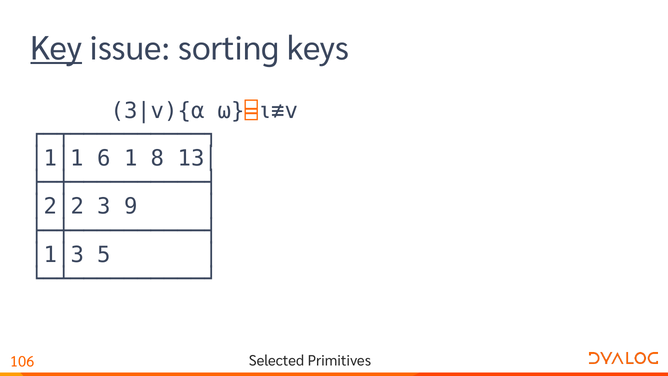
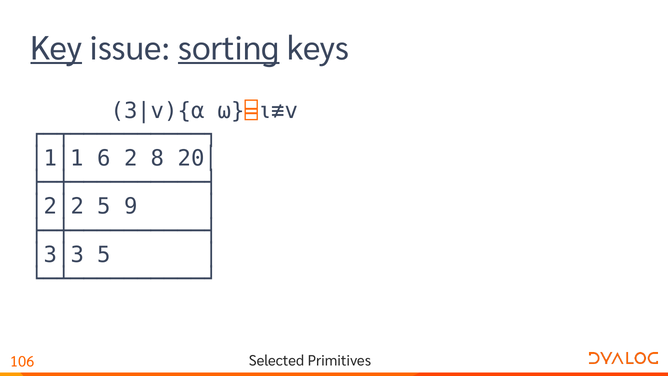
sorting underline: none -> present (229, 49)
1: 1 -> 2 (131, 158)
13│: 13│ -> 20│ (198, 158)
│2│2 3: 3 -> 5 (104, 206)
│1│3: │1│3 -> │3│3 (57, 255)
